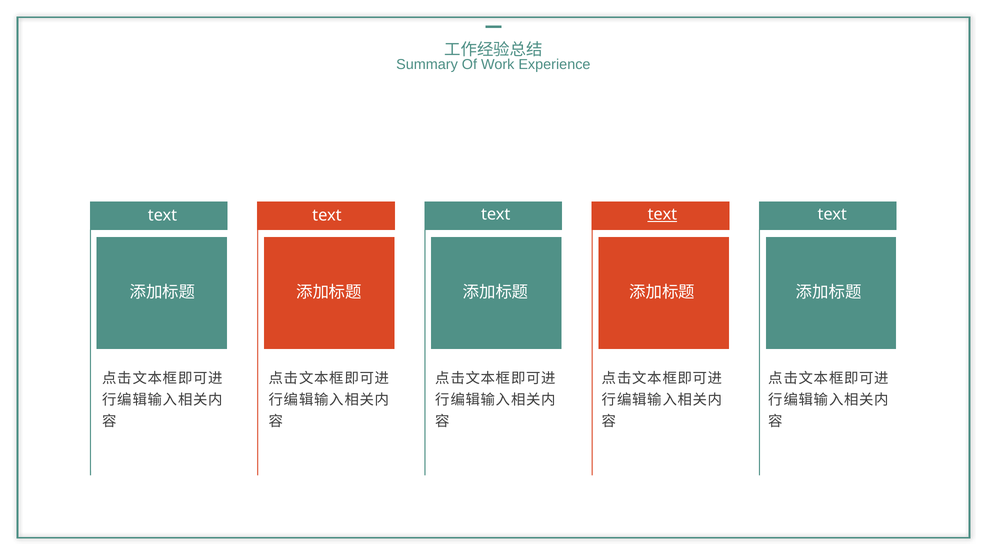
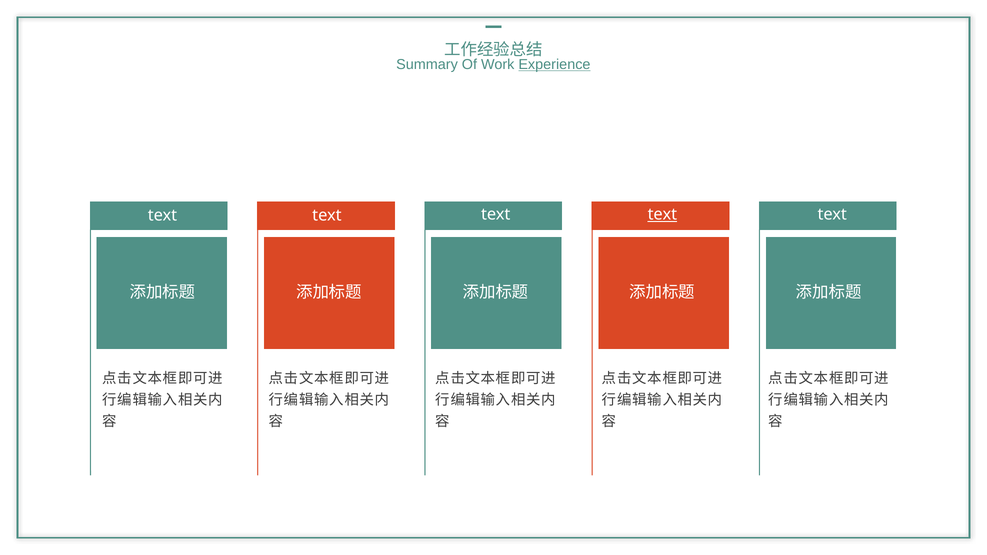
Experience underline: none -> present (554, 65)
